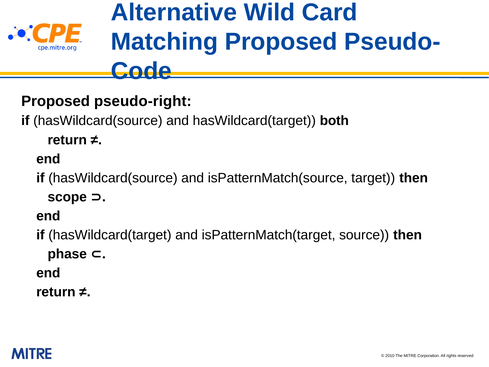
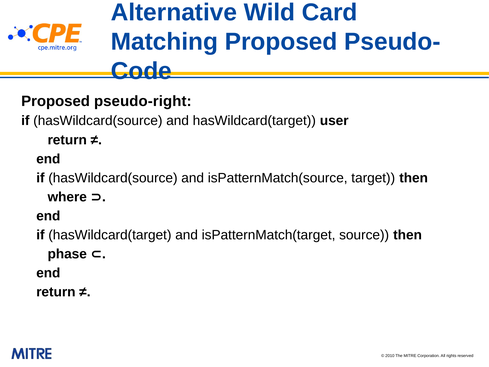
both: both -> user (334, 121)
scope: scope -> where (67, 197)
